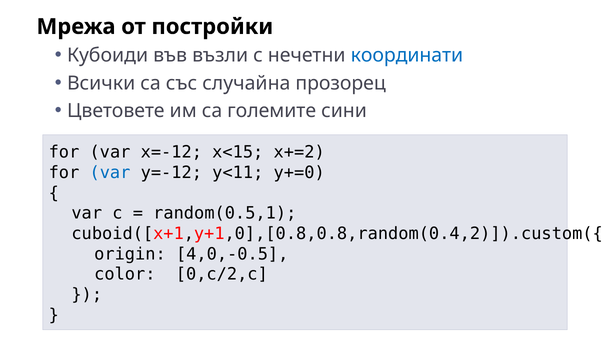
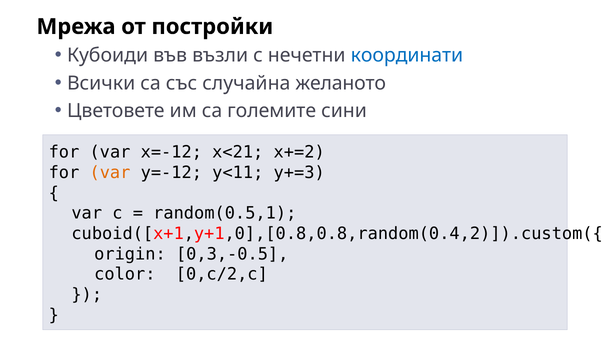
прозорец: прозорец -> желаното (341, 83)
x<15: x<15 -> x<21 (238, 152)
var colour: blue -> orange (110, 173)
y+=0: y+=0 -> y+=3 (299, 173)
4,0,-0.5: 4,0,-0.5 -> 0,3,-0.5 (232, 254)
